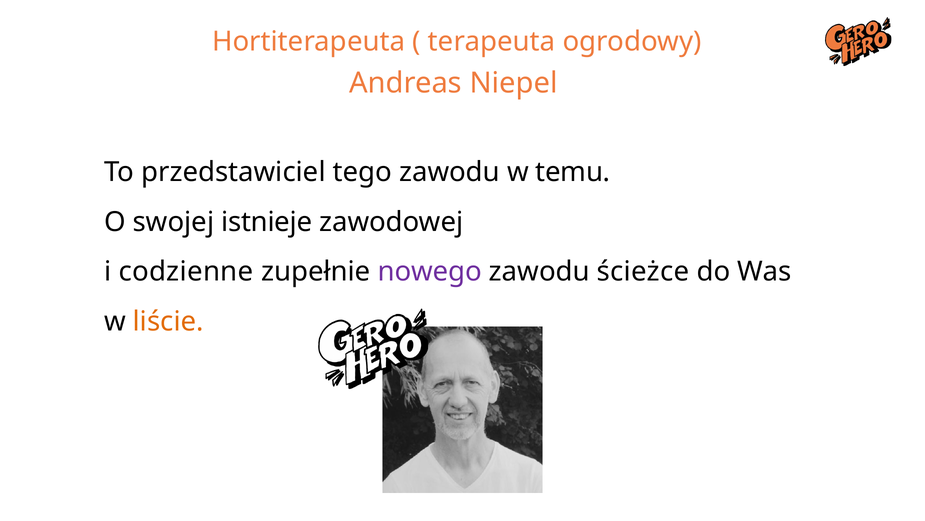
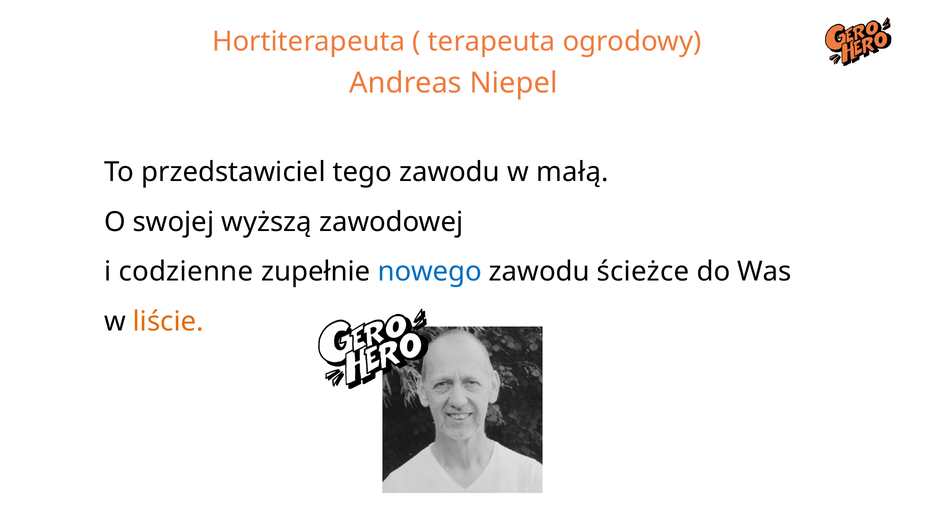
temu: temu -> małą (573, 172)
istnieje: istnieje -> wyższą (267, 222)
nowego colour: purple -> blue (430, 271)
